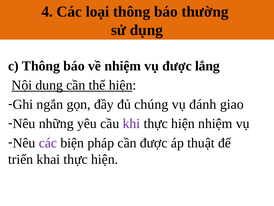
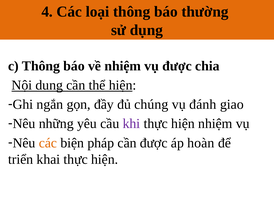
lắng: lắng -> chia (207, 66)
các colour: purple -> orange (48, 143)
thuật: thuật -> hoàn (201, 143)
